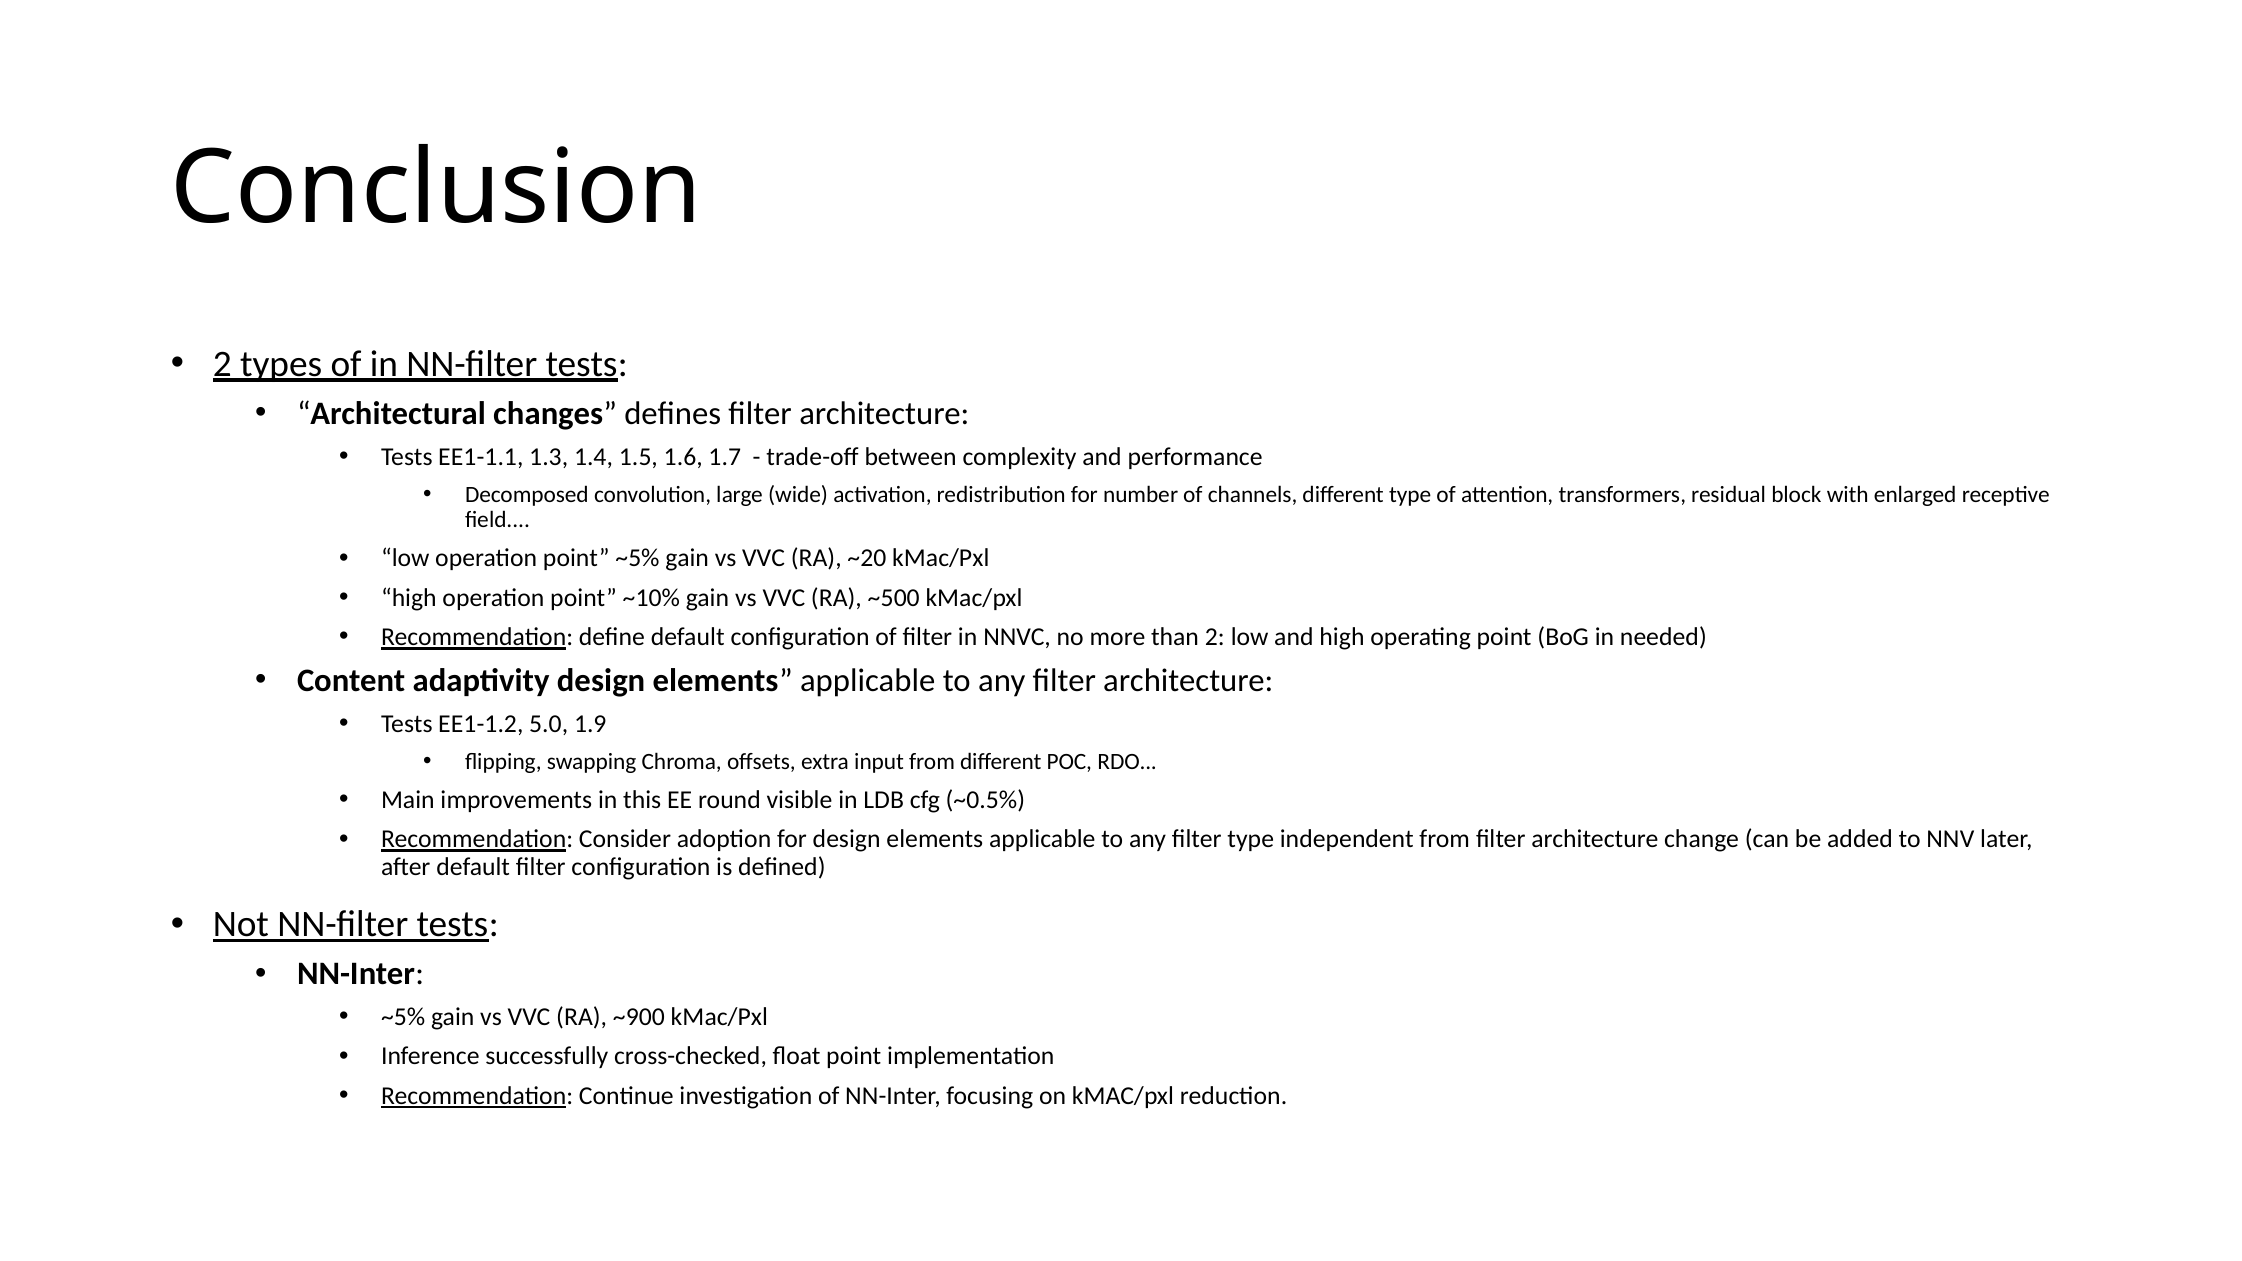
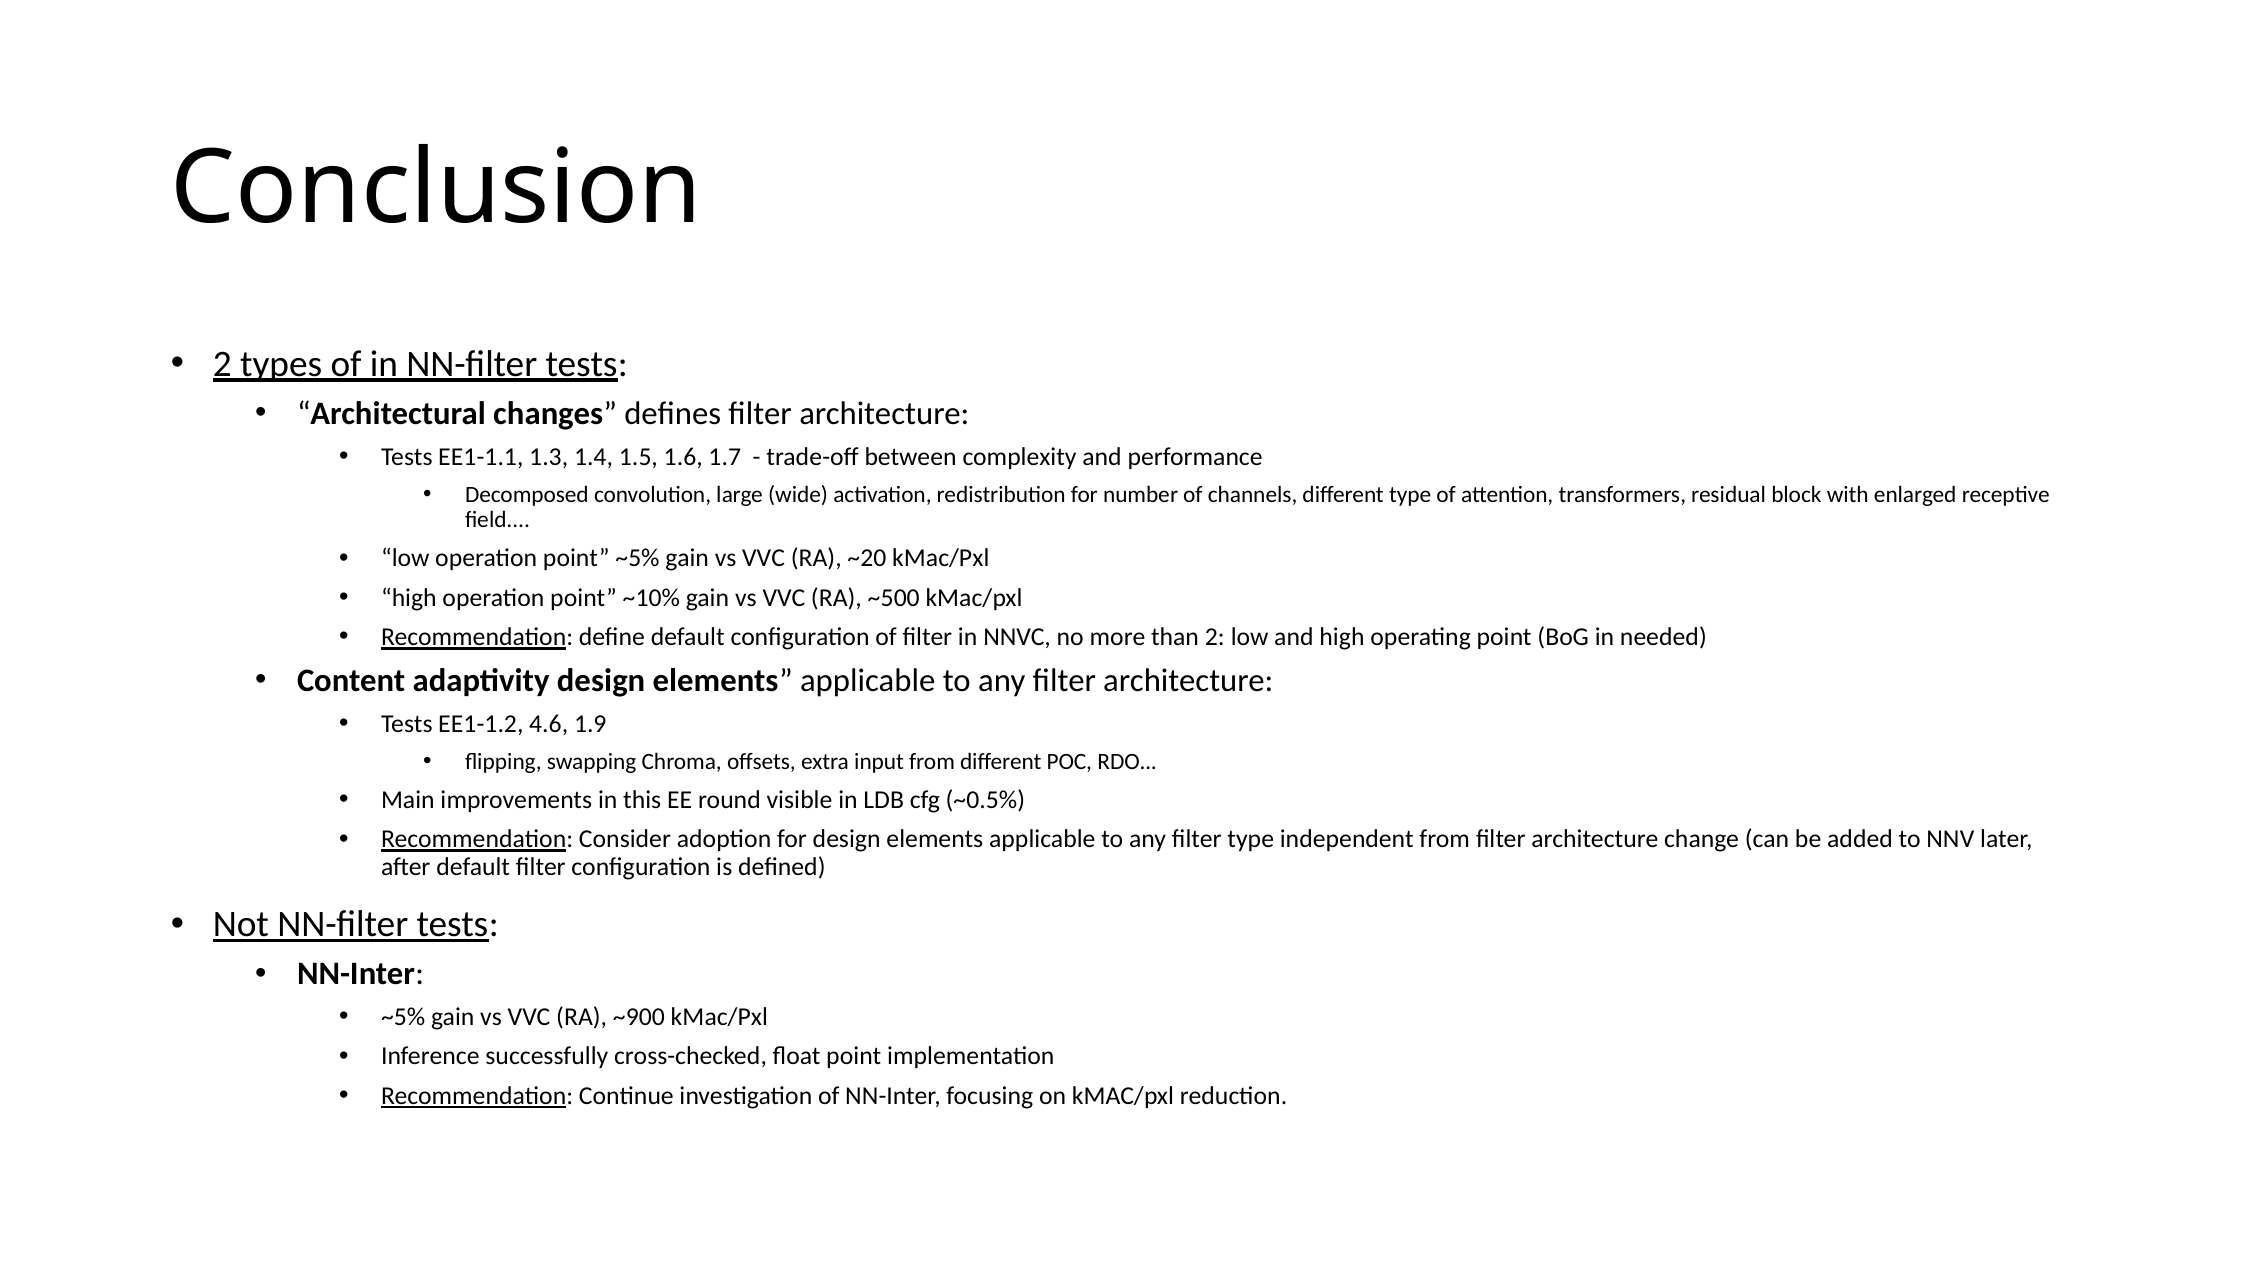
5.0: 5.0 -> 4.6 (549, 724)
